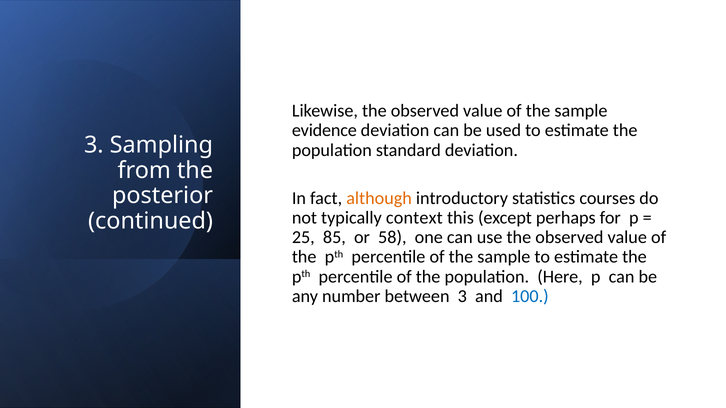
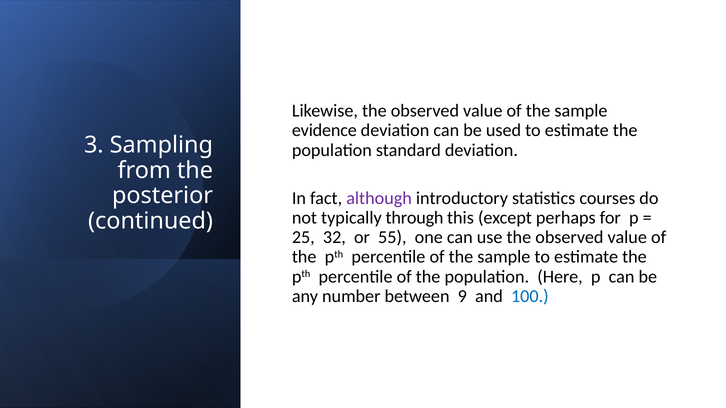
although colour: orange -> purple (379, 198)
context: context -> through (415, 218)
85: 85 -> 32 (334, 238)
58: 58 -> 55 (392, 238)
between 3: 3 -> 9 (462, 296)
